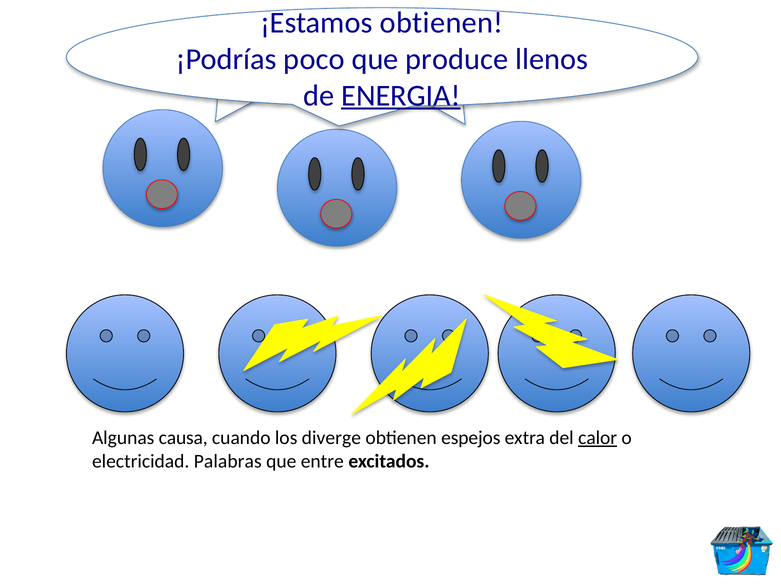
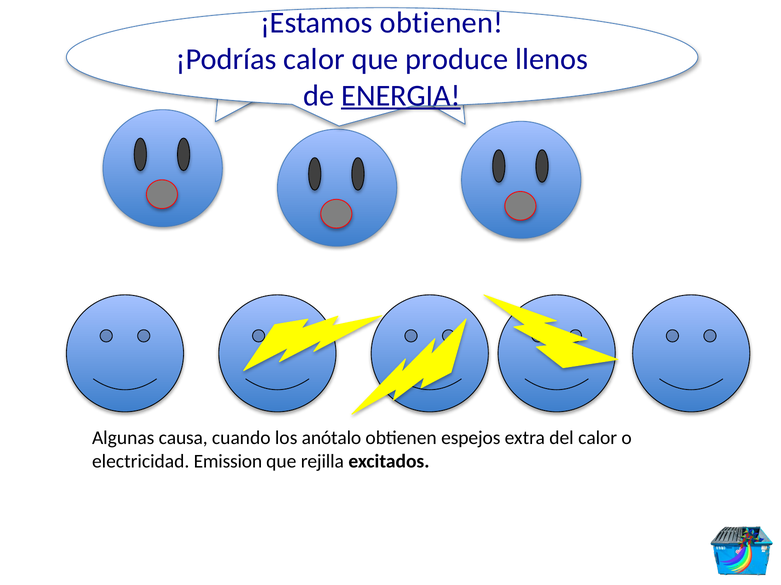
¡Podrías poco: poco -> calor (314, 59)
diverge: diverge -> anótalo (331, 438)
calor underline: present -> none (598, 438)
Palabras: Palabras -> Emission (228, 462)
entre: entre -> rejilla (322, 462)
